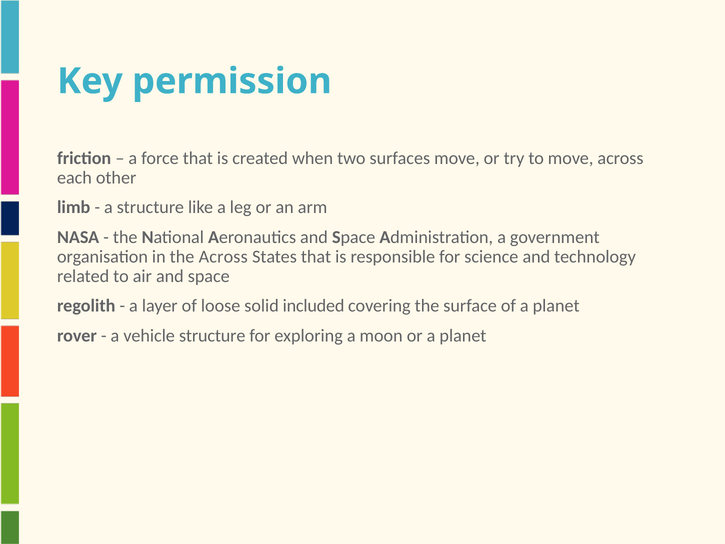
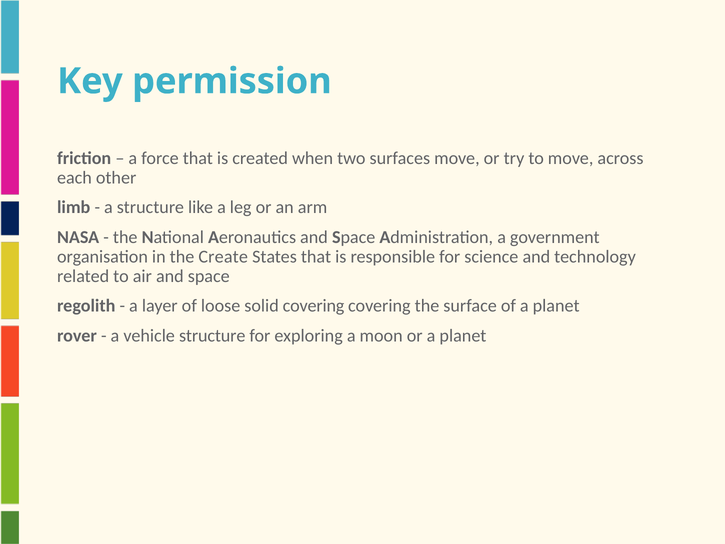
the Across: Across -> Create (223, 257)
solid included: included -> covering (314, 306)
